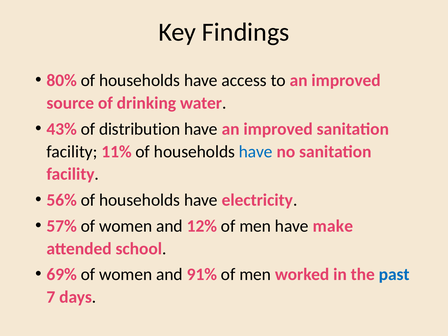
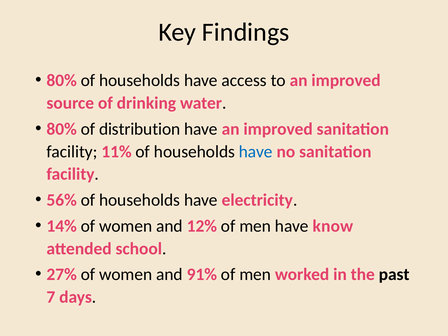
43%: 43% -> 80% (62, 129)
57%: 57% -> 14% (62, 226)
make: make -> know (333, 226)
69%: 69% -> 27% (62, 275)
past colour: blue -> black (394, 275)
